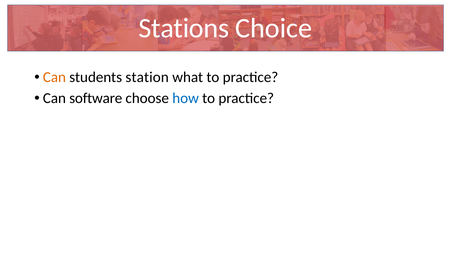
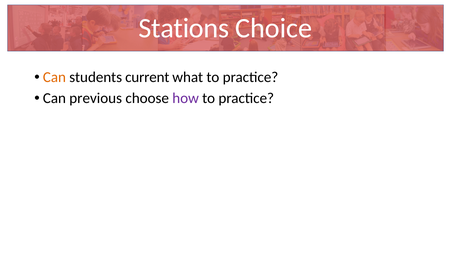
station: station -> current (147, 77)
software: software -> previous (96, 98)
how colour: blue -> purple (186, 98)
